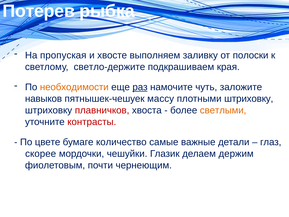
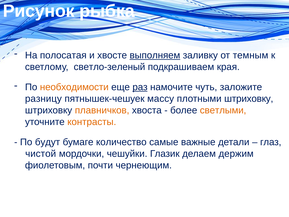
Потерев: Потерев -> Рисунок (39, 11)
пропуская: пропуская -> полосатая (63, 55)
выполняем underline: none -> present (155, 55)
полоски: полоски -> темным (251, 55)
светло-держите: светло-держите -> светло-зеленый (109, 67)
навыков: навыков -> разницу (43, 99)
плавничков colour: red -> orange (102, 110)
контрасты colour: red -> orange (92, 122)
цвете: цвете -> будут (48, 142)
скорее: скорее -> чистой (41, 154)
